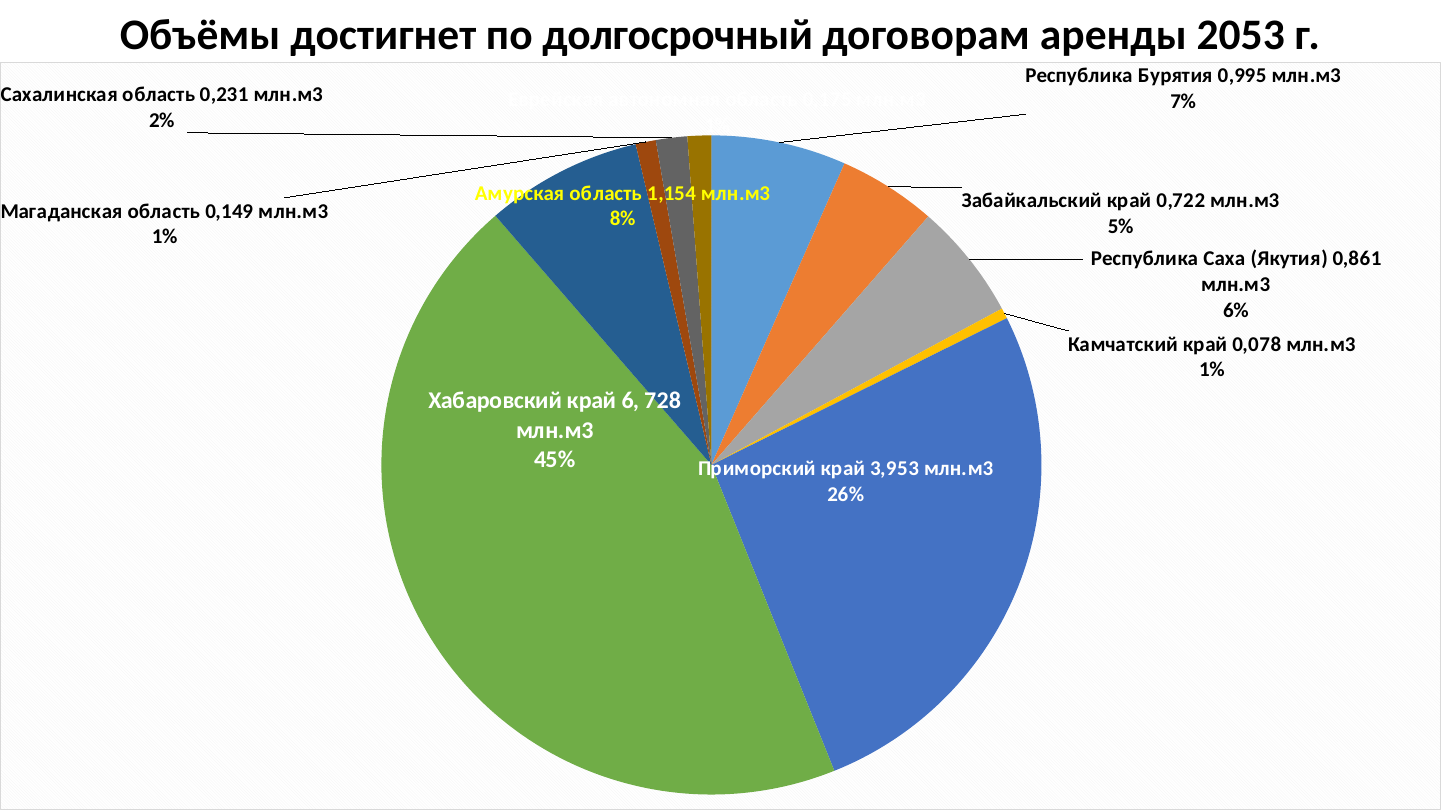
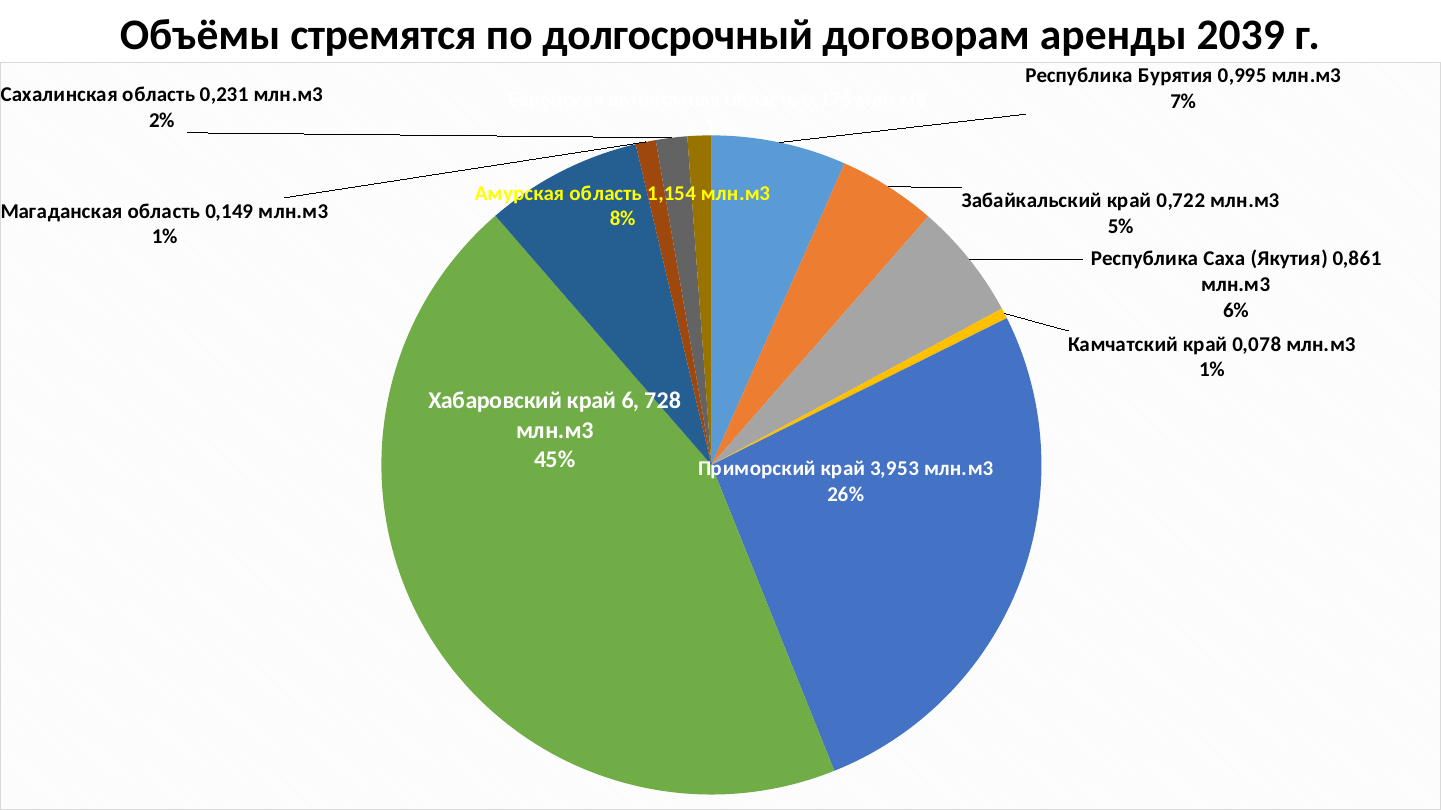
достигнет: достигнет -> стремятся (383, 35)
2053: 2053 -> 2039 (1241, 35)
